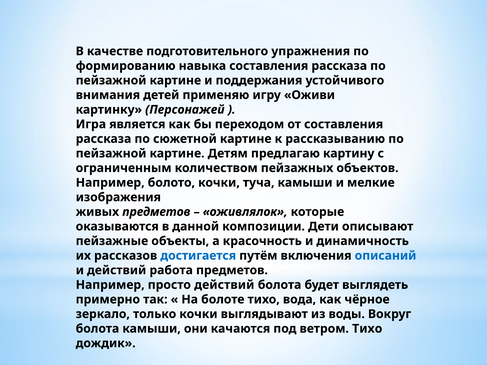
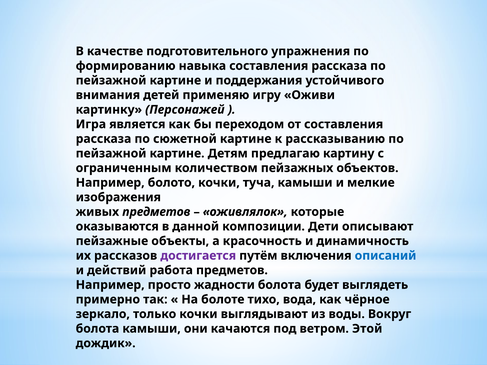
достигается colour: blue -> purple (198, 256)
просто действий: действий -> жадности (224, 285)
ветром Тихо: Тихо -> Этой (367, 329)
